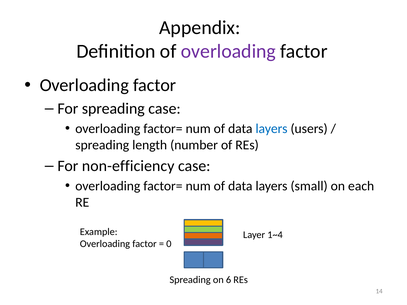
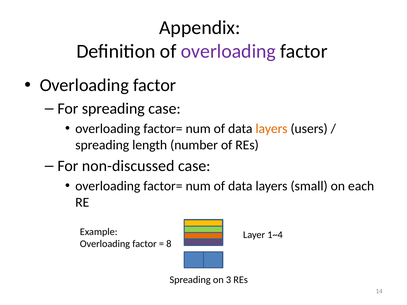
layers colour: blue -> orange (272, 129)
non-efficiency: non-efficiency -> non-discussed (128, 166)
0: 0 -> 8 (169, 244)
6: 6 -> 3 (229, 280)
